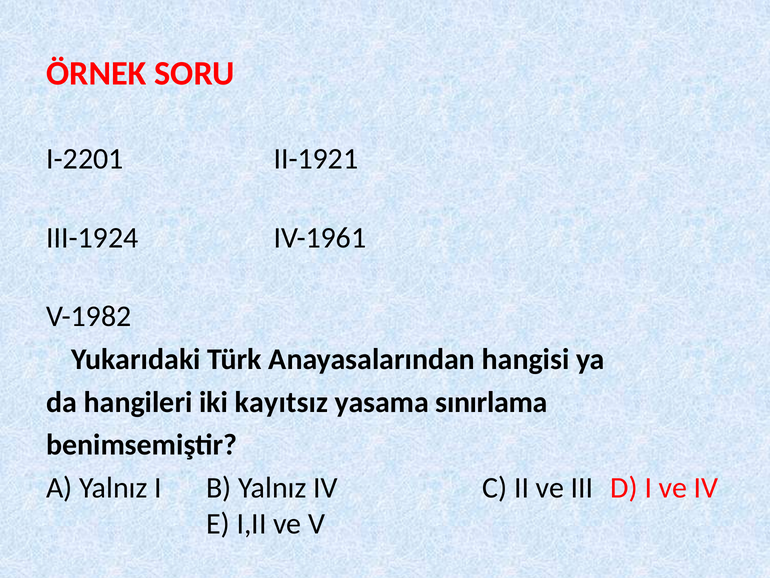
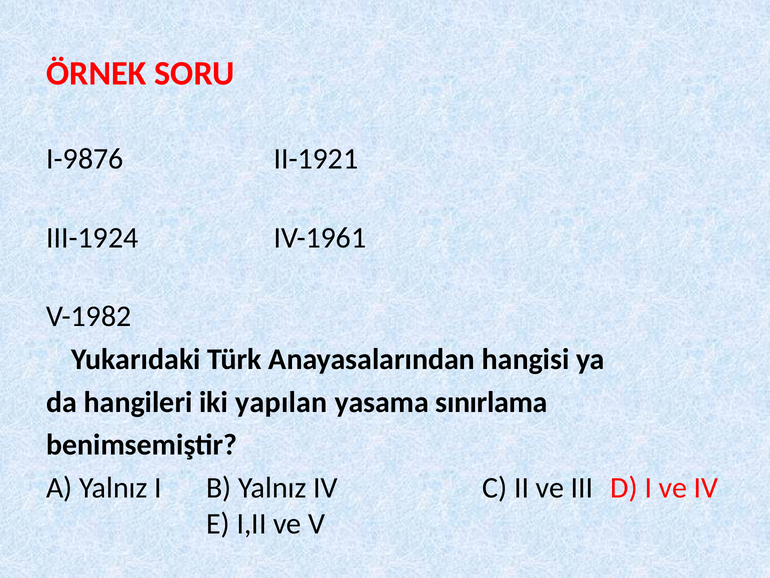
I-2201: I-2201 -> I-9876 (85, 159)
kayıtsız: kayıtsız -> yapılan (281, 402)
